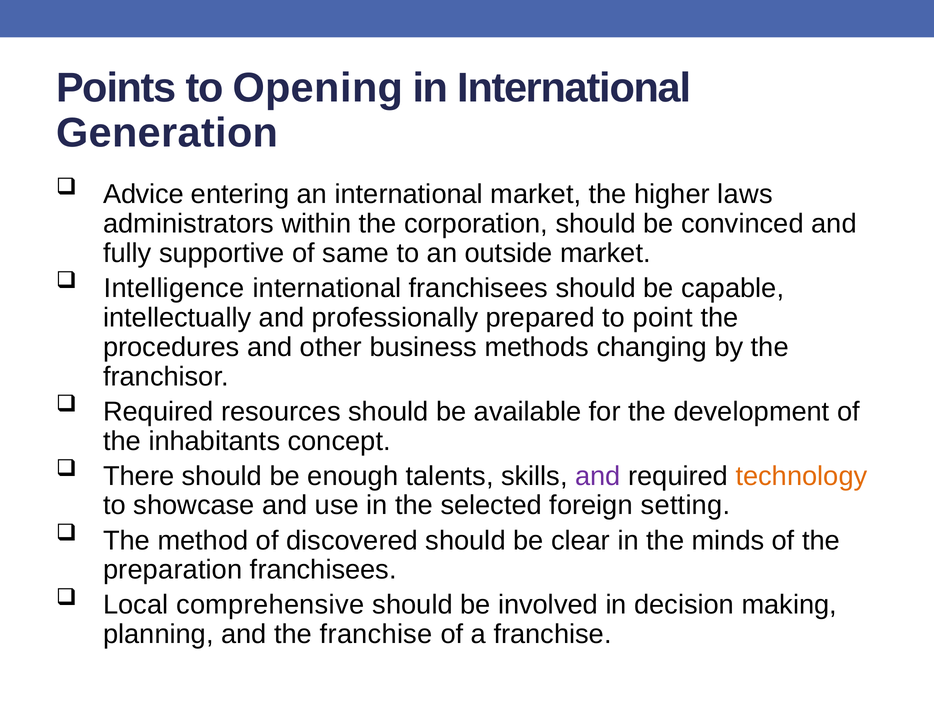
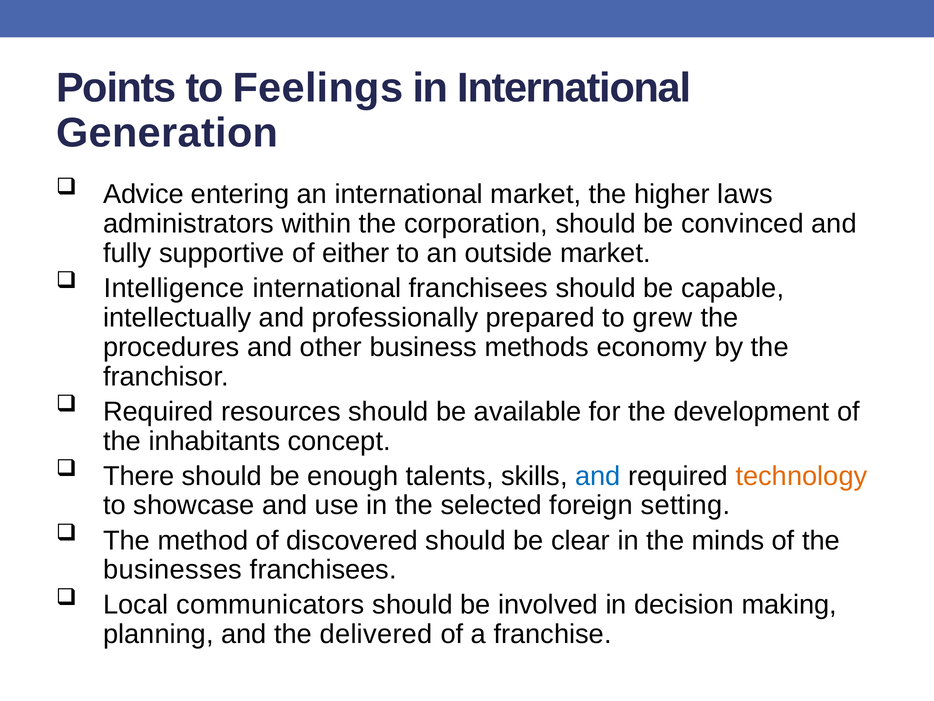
Opening: Opening -> Feelings (318, 88)
same: same -> either (356, 253)
point: point -> grew (663, 317)
changing: changing -> economy (652, 347)
and colour: purple -> blue (598, 476)
preparation: preparation -> businesses (173, 570)
comprehensive: comprehensive -> communicators (270, 605)
the franchise: franchise -> delivered (376, 634)
